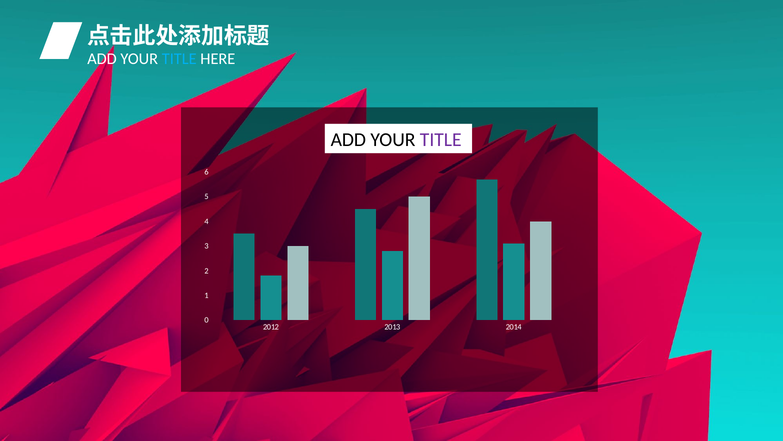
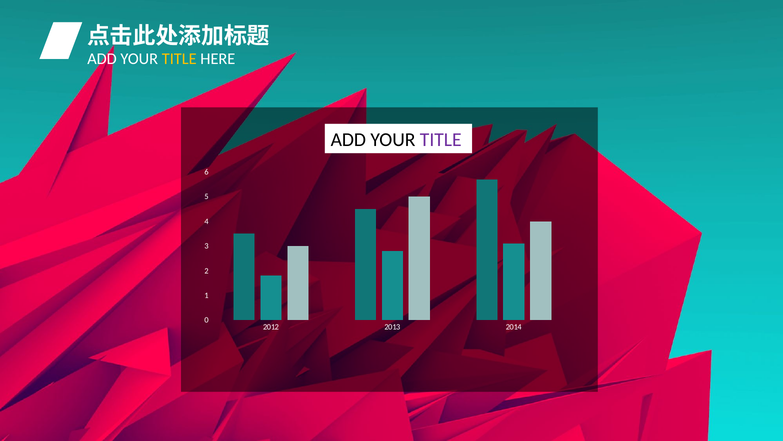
TITLE colour: light blue -> yellow (179, 59)
